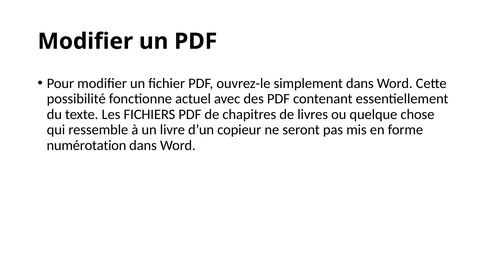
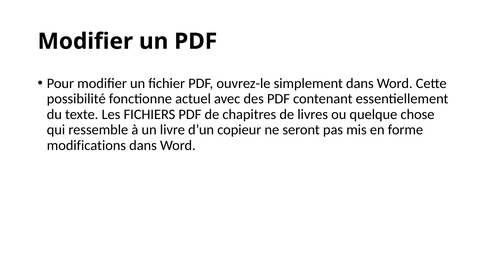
numérotation: numérotation -> modifications (86, 145)
